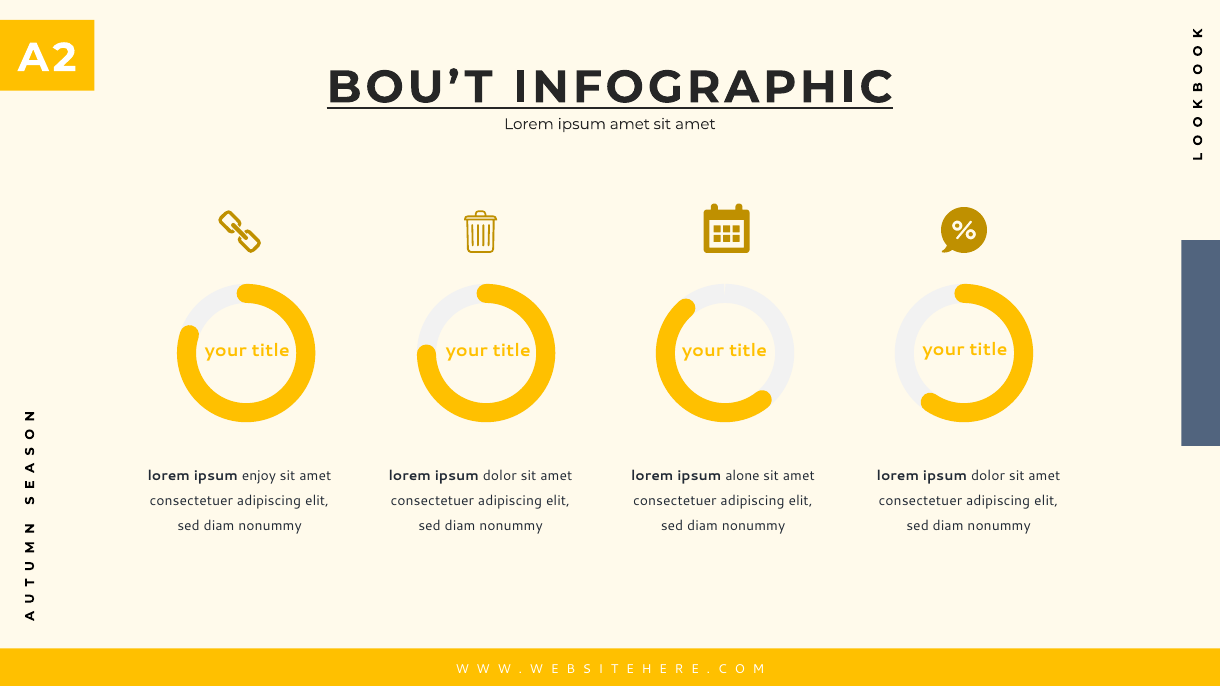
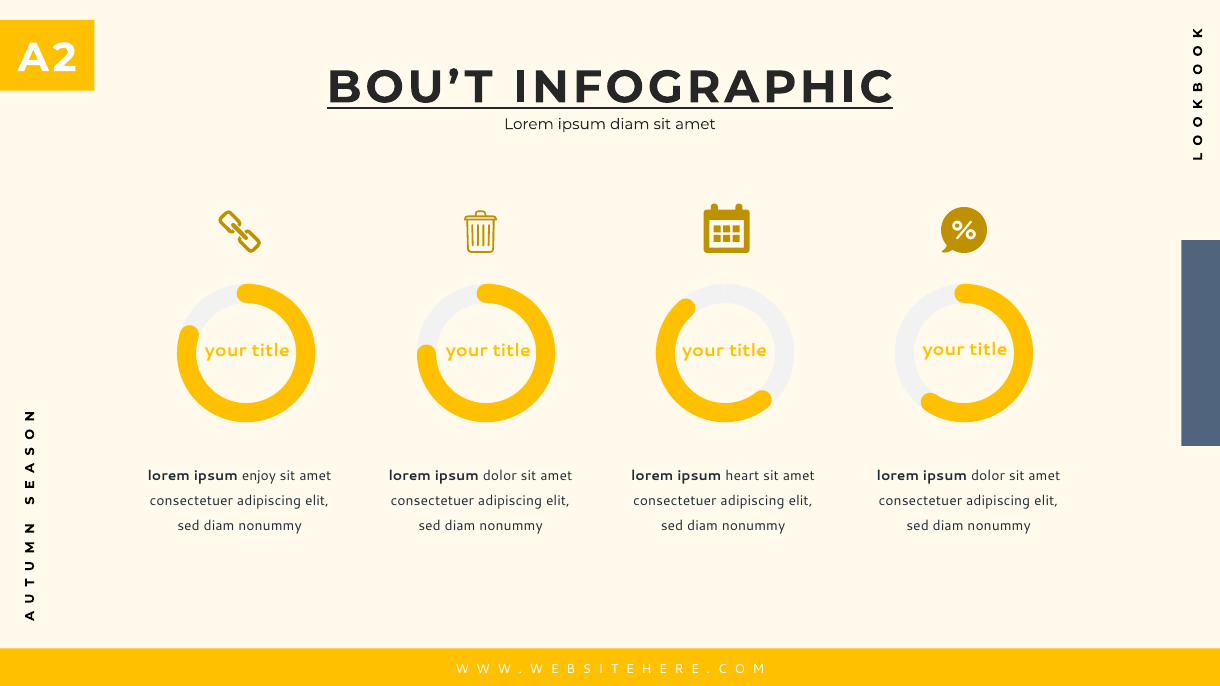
ipsum amet: amet -> diam (630, 124)
alone: alone -> heart (742, 476)
